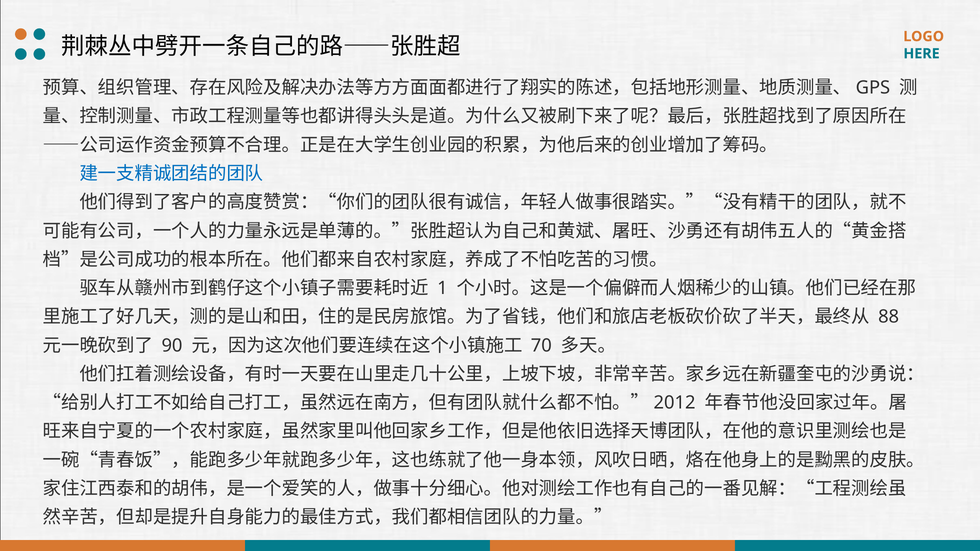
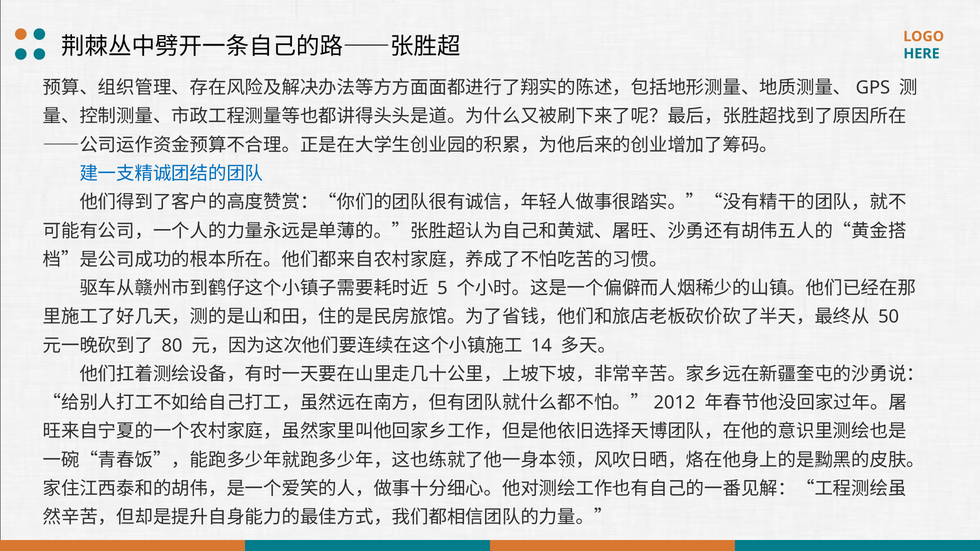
1: 1 -> 5 (442, 288)
88: 88 -> 50 (889, 317)
90: 90 -> 80 (172, 346)
70: 70 -> 14 (541, 346)
